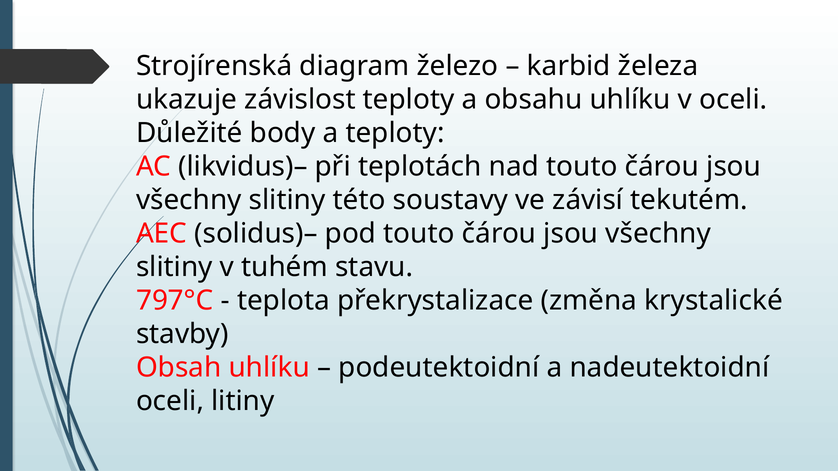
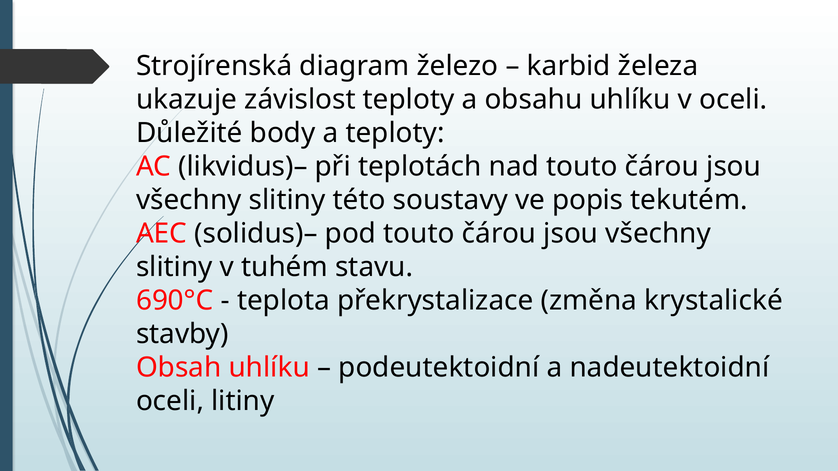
závisí: závisí -> popis (588, 200)
797°C: 797°C -> 690°C (175, 301)
